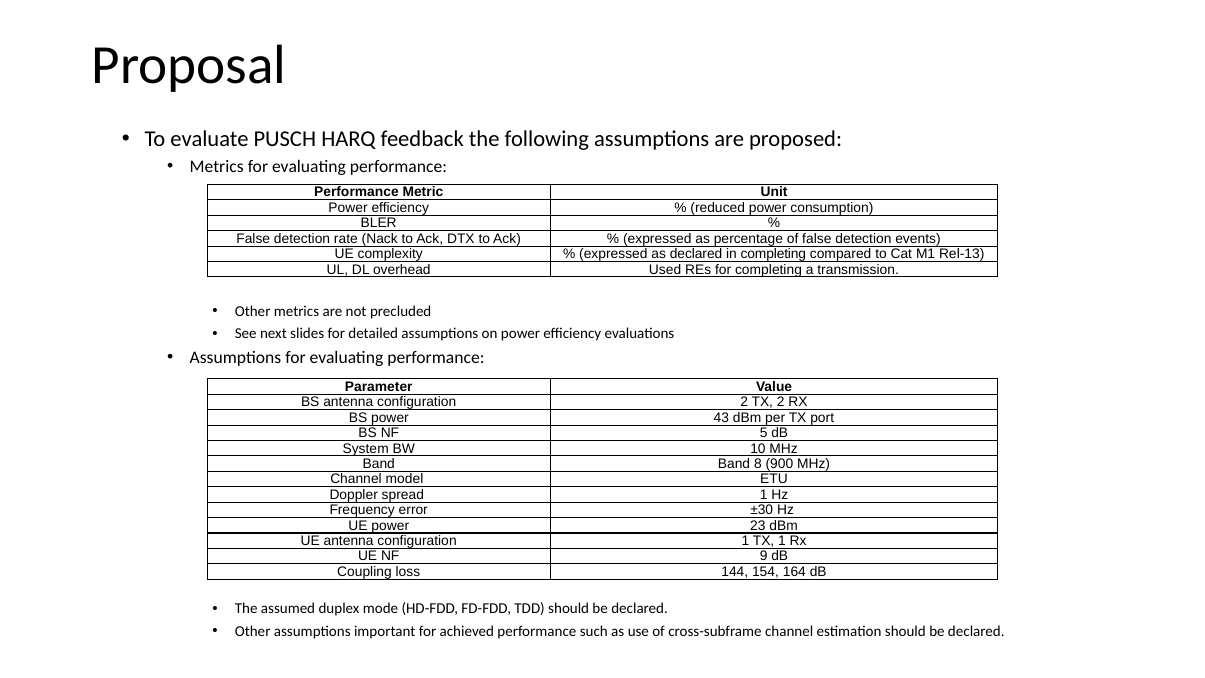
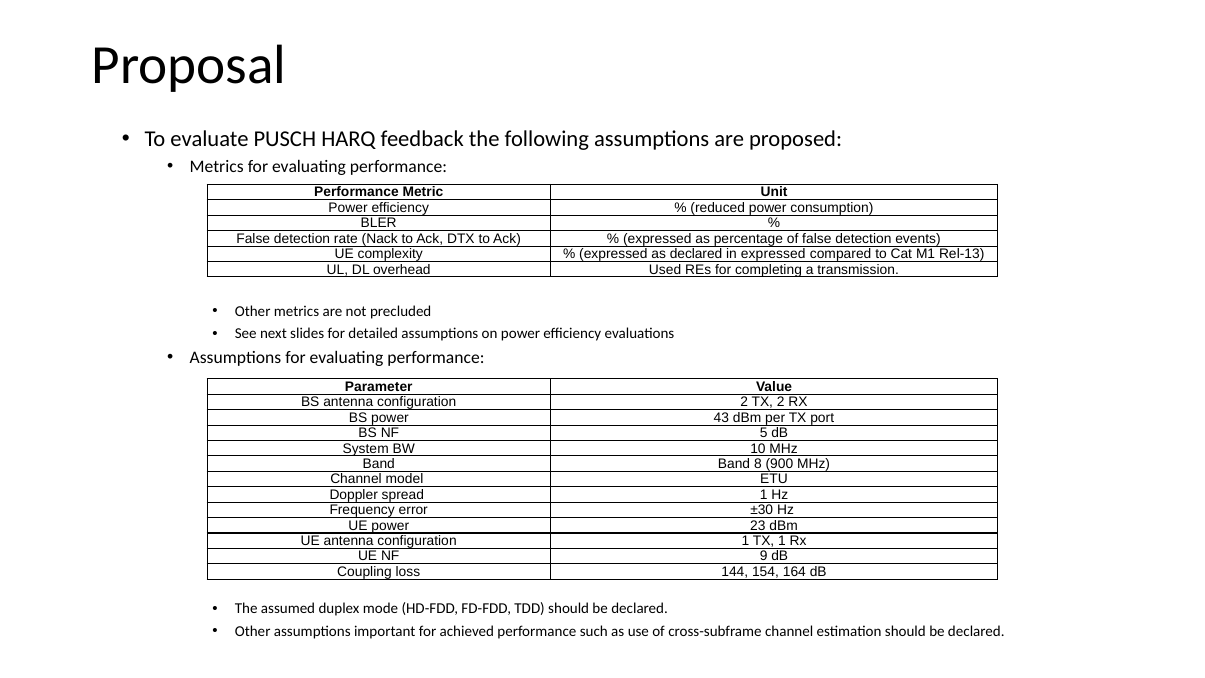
in completing: completing -> expressed (773, 254)
